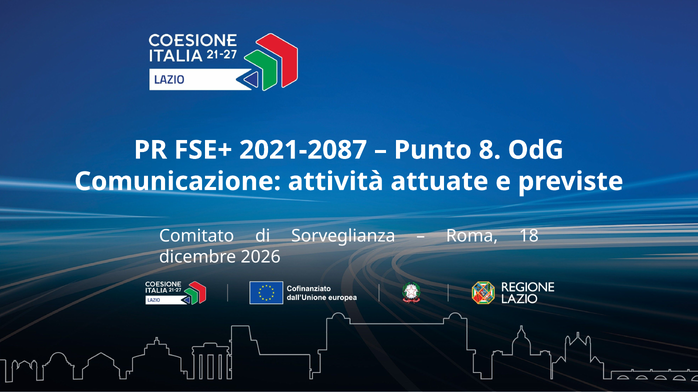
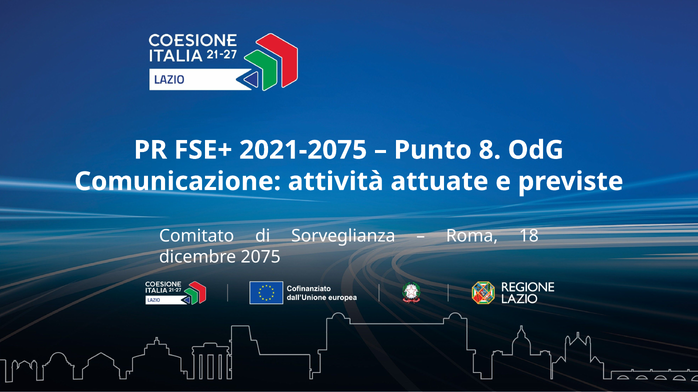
2021-2087: 2021-2087 -> 2021-2075 (303, 150)
2026: 2026 -> 2075 (261, 258)
